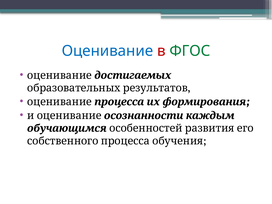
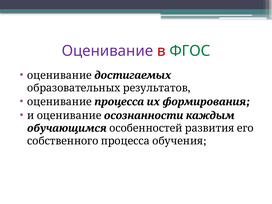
Оценивание colour: blue -> purple (107, 51)
